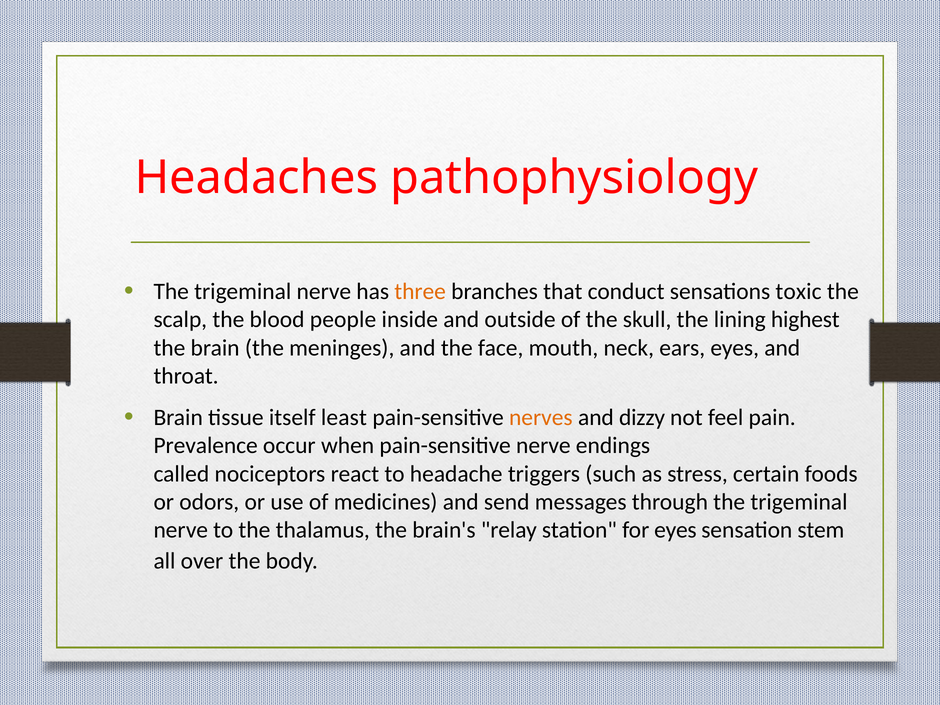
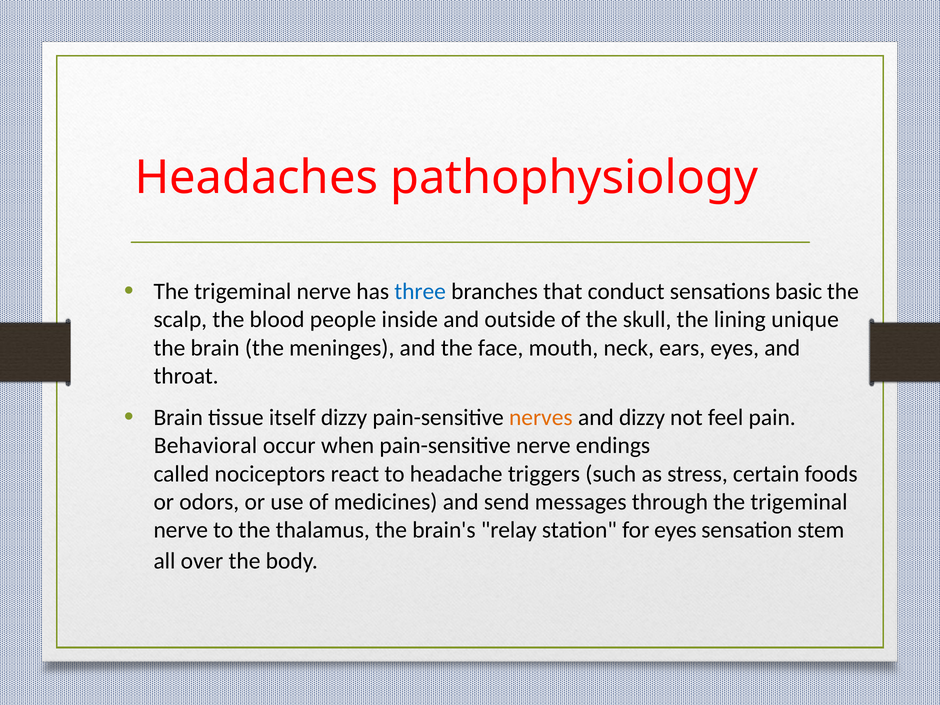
three colour: orange -> blue (420, 292)
toxic: toxic -> basic (799, 292)
highest: highest -> unique (805, 320)
itself least: least -> dizzy (344, 417)
Prevalence: Prevalence -> Behavioral (205, 446)
